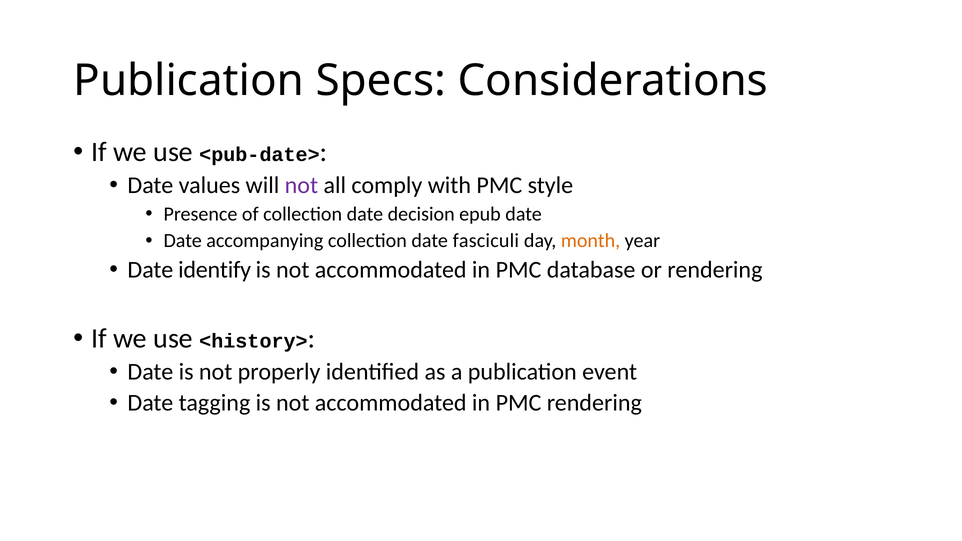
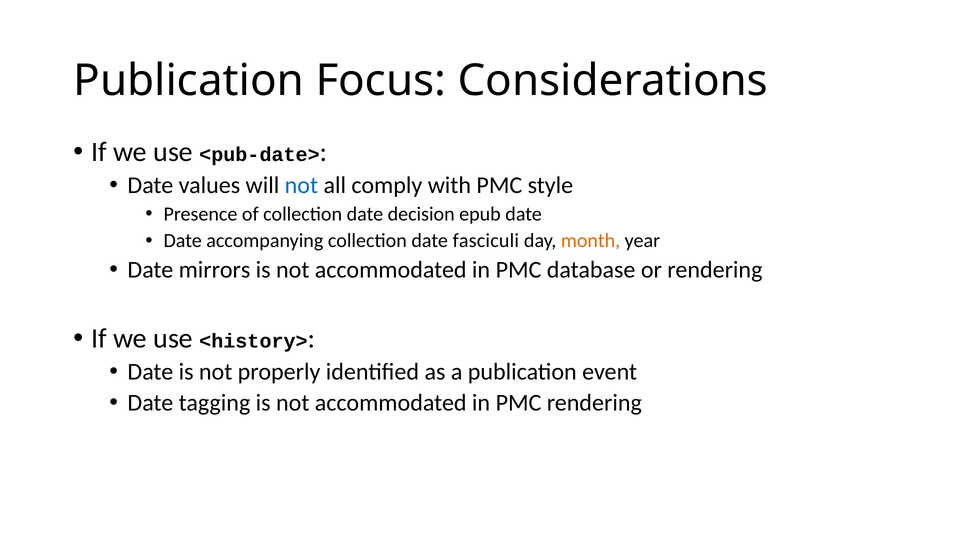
Specs: Specs -> Focus (381, 81)
not colour: purple -> blue (301, 185)
identify: identify -> mirrors (215, 270)
